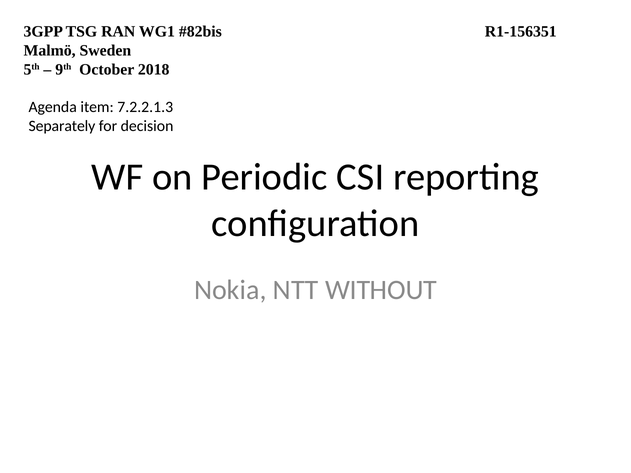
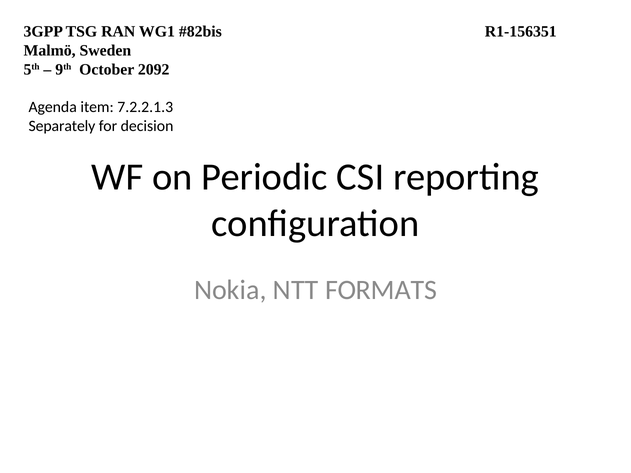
2018: 2018 -> 2092 (154, 69)
WITHOUT: WITHOUT -> FORMATS (381, 290)
